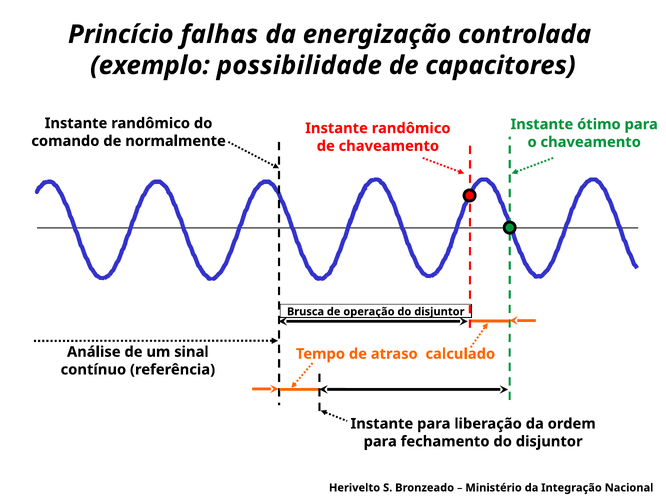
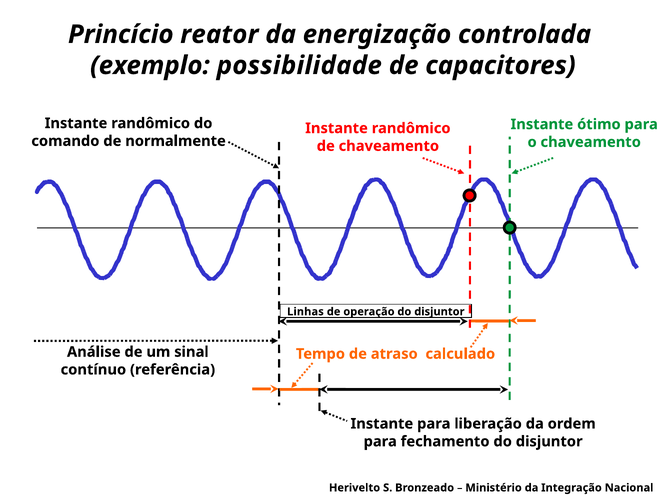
falhas: falhas -> reator (219, 34)
Brusca: Brusca -> Linhas (305, 312)
